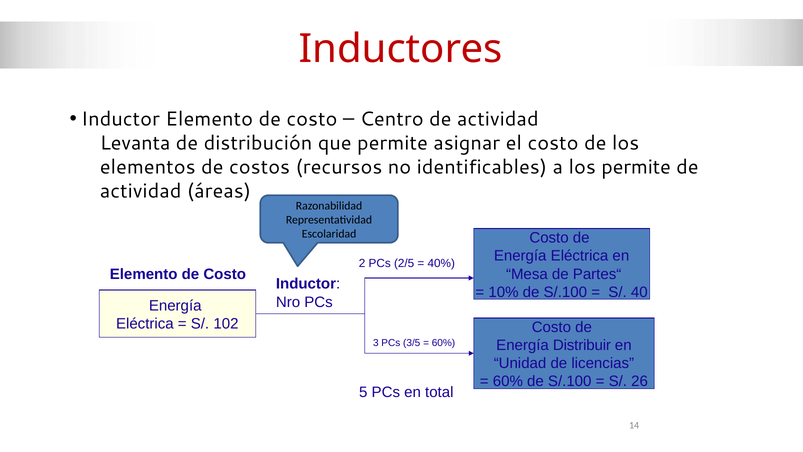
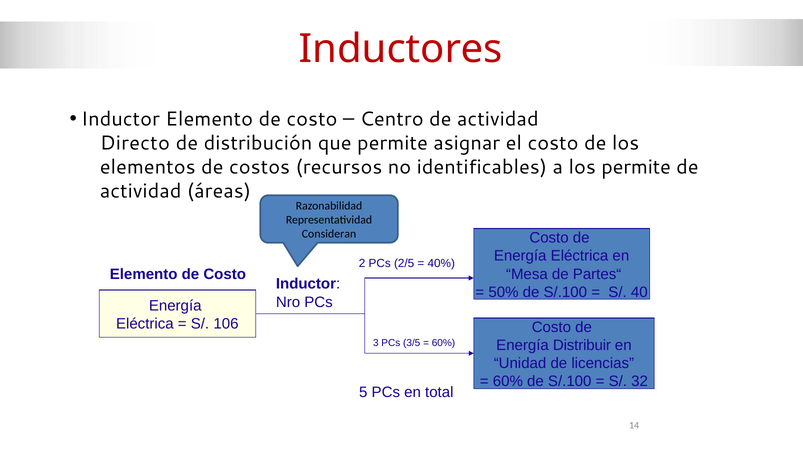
Levanta: Levanta -> Directo (135, 143)
Escolaridad: Escolaridad -> Consideran (329, 234)
10%: 10% -> 50% (503, 292)
102: 102 -> 106 (226, 324)
26: 26 -> 32 (640, 381)
